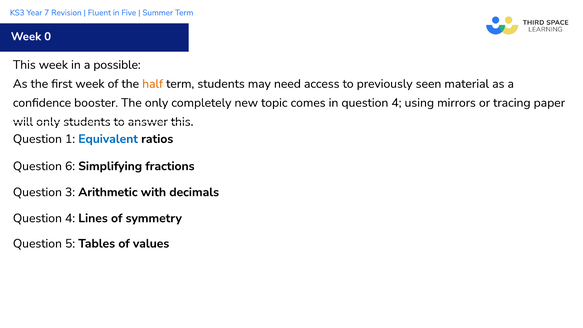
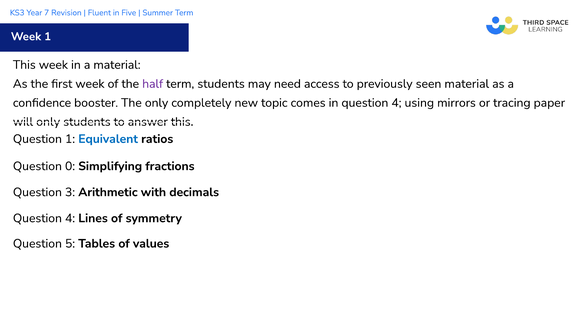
Week 0: 0 -> 1 (48, 36)
a possible: possible -> material (117, 65)
half colour: orange -> purple (153, 84)
6: 6 -> 0 (70, 166)
